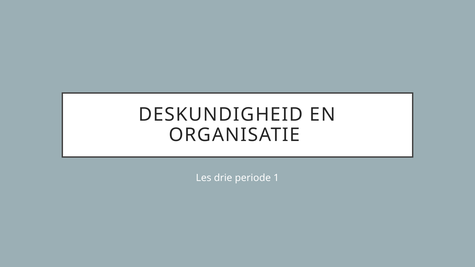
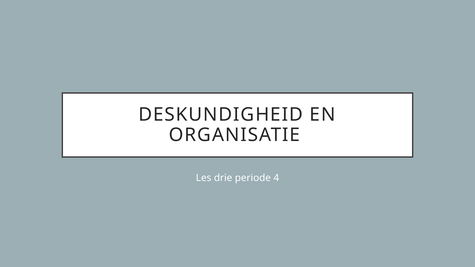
1: 1 -> 4 (276, 178)
